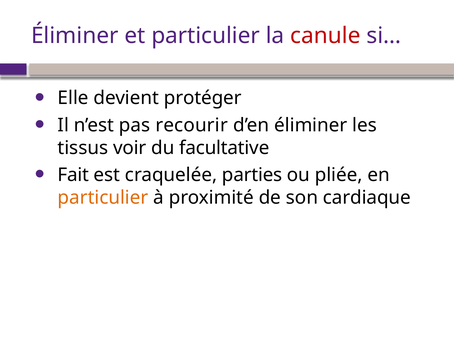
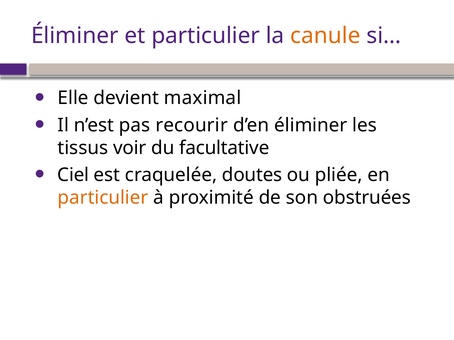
canule colour: red -> orange (325, 36)
protéger: protéger -> maximal (203, 98)
Fait: Fait -> Ciel (73, 175)
parties: parties -> doutes (252, 175)
cardiaque: cardiaque -> obstruées (367, 198)
